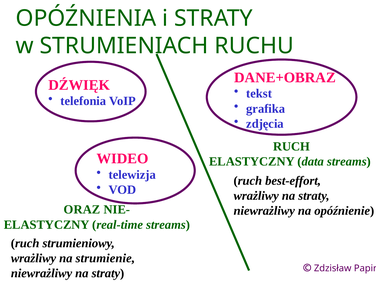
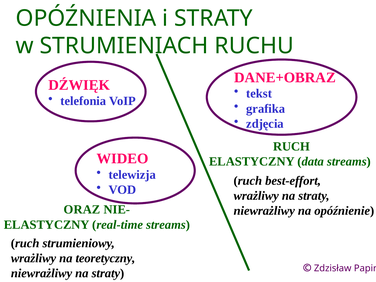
strumienie: strumienie -> teoretyczny (105, 258)
